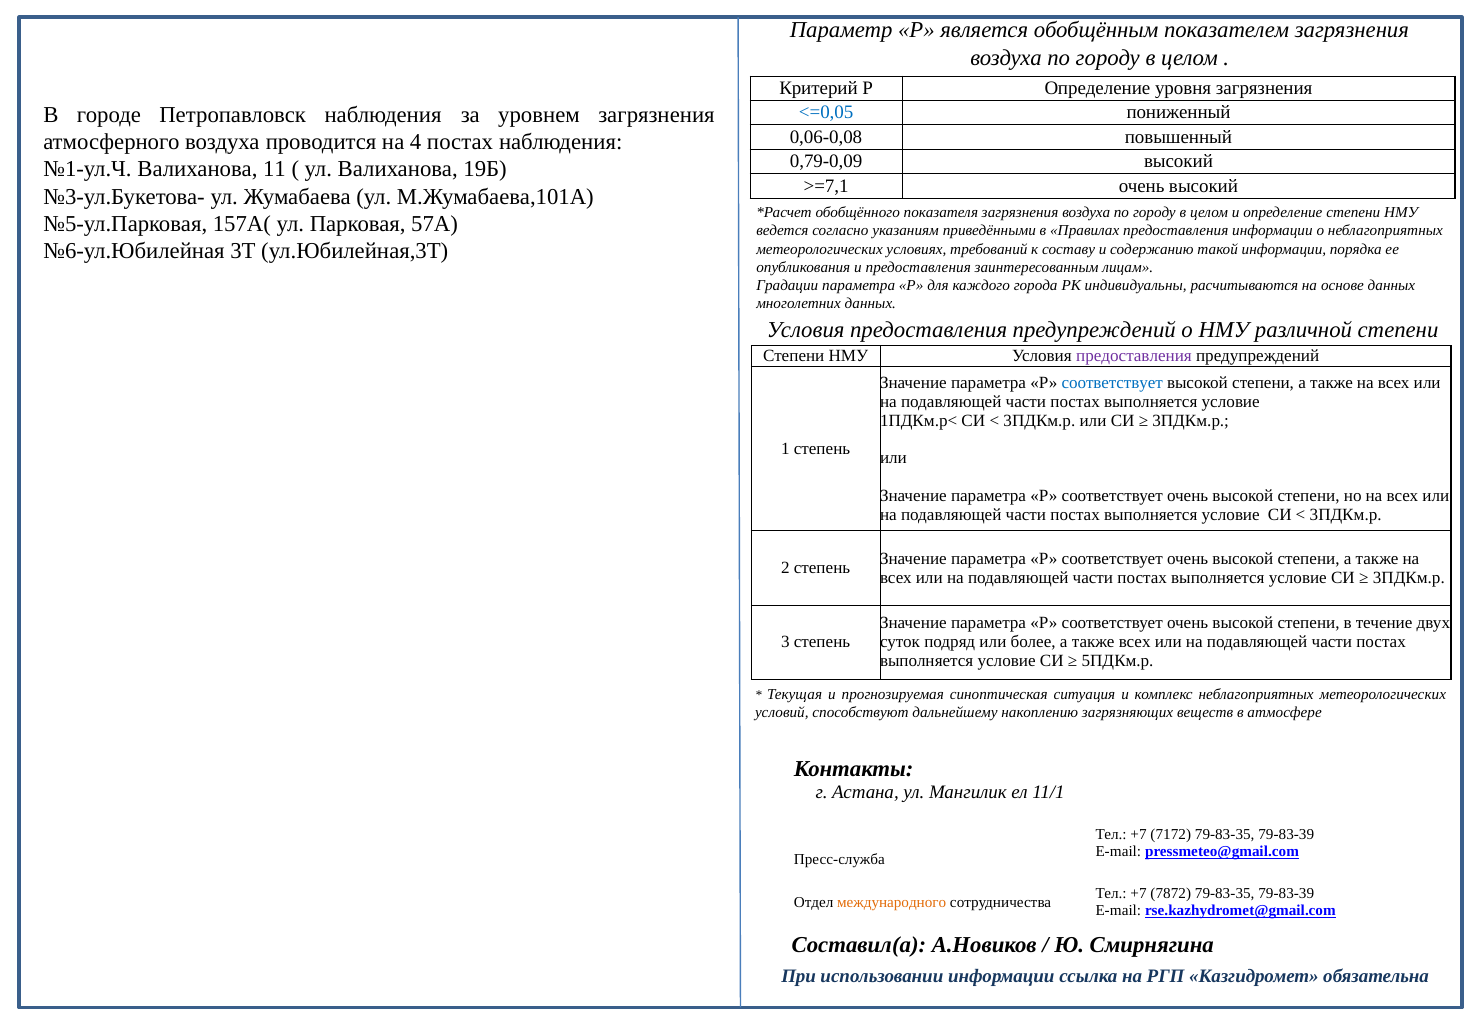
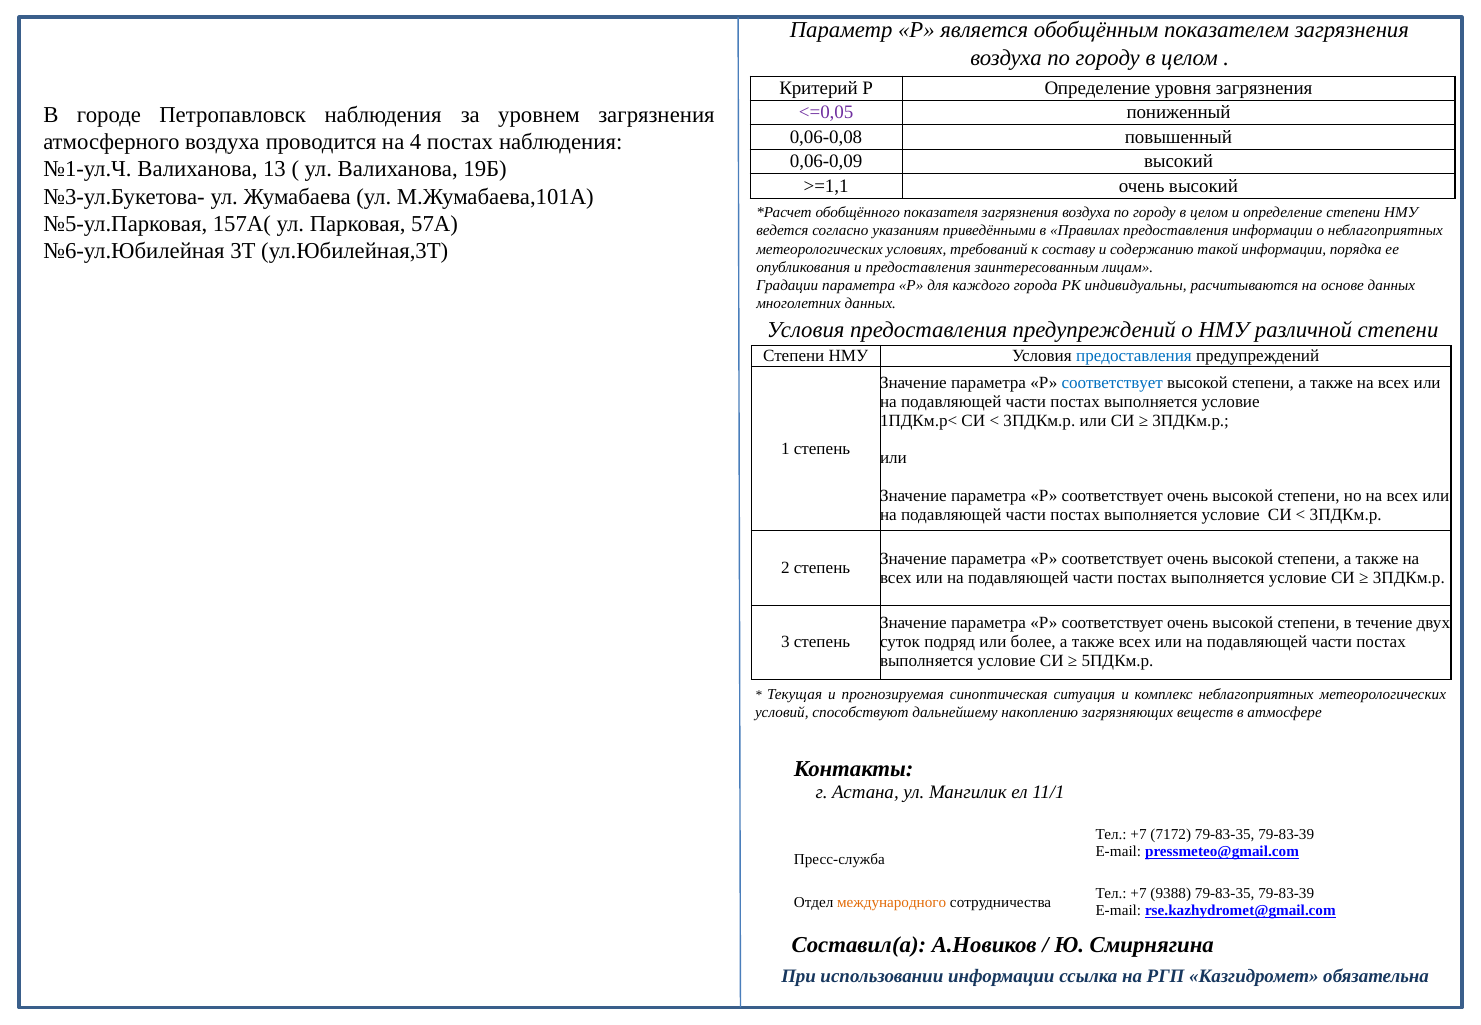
<=0,05 colour: blue -> purple (826, 113)
0,79-0,09: 0,79-0,09 -> 0,06-0,09 (826, 161)
11: 11 -> 13 (274, 169)
>=7,1: >=7,1 -> >=1,1 (826, 186)
предоставления colour: purple -> blue (1134, 356)
7872: 7872 -> 9388 (1171, 894)
